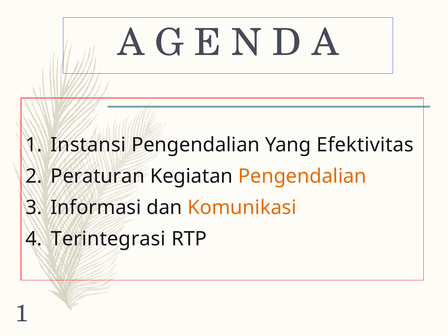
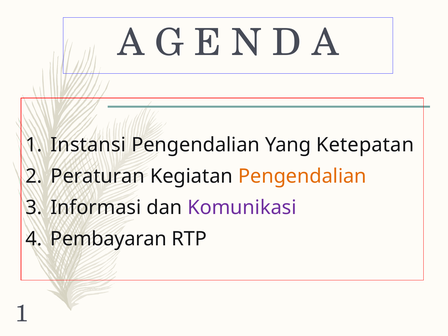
Efektivitas: Efektivitas -> Ketepatan (365, 145)
Komunikasi colour: orange -> purple (242, 208)
Terintegrasi: Terintegrasi -> Pembayaran (109, 239)
